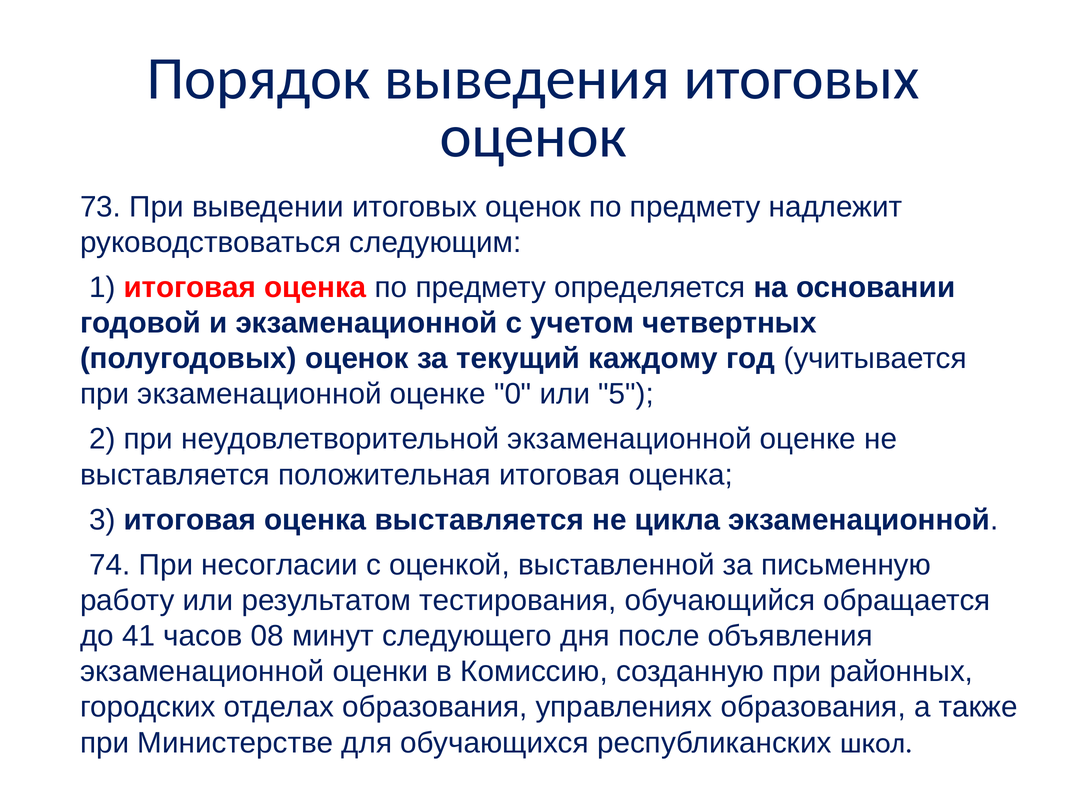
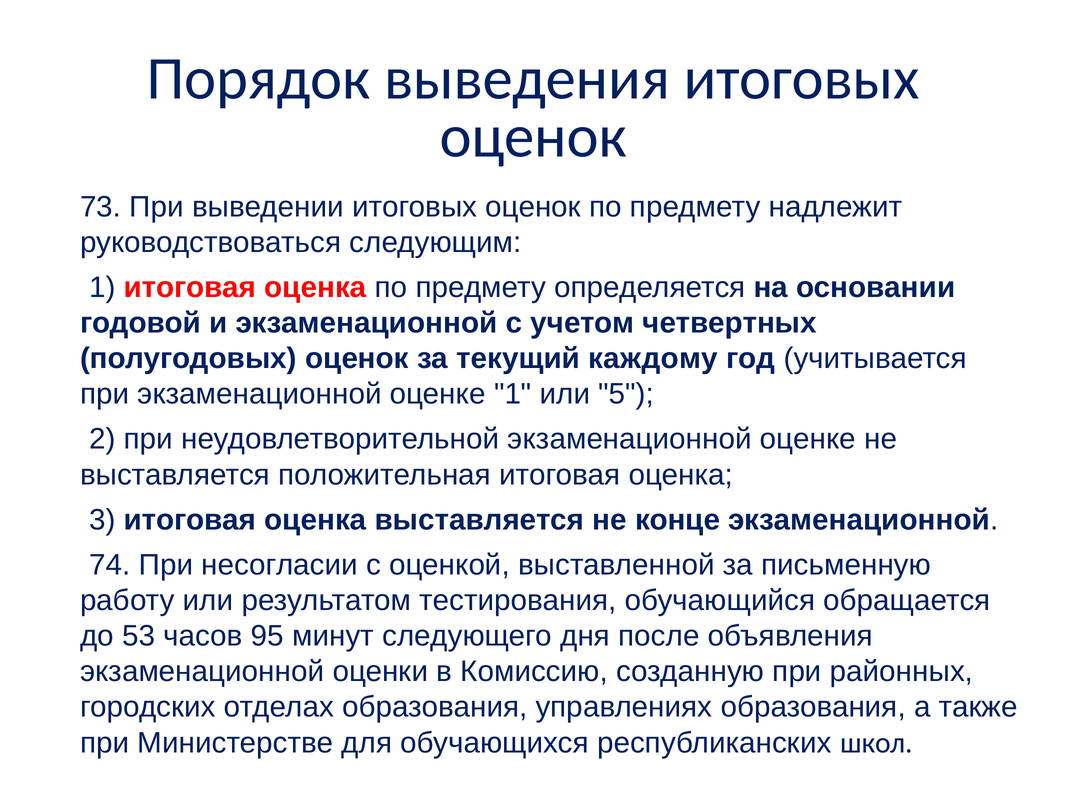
оценке 0: 0 -> 1 (513, 394)
цикла: цикла -> конце (678, 520)
41: 41 -> 53 (139, 636)
08: 08 -> 95 (267, 636)
